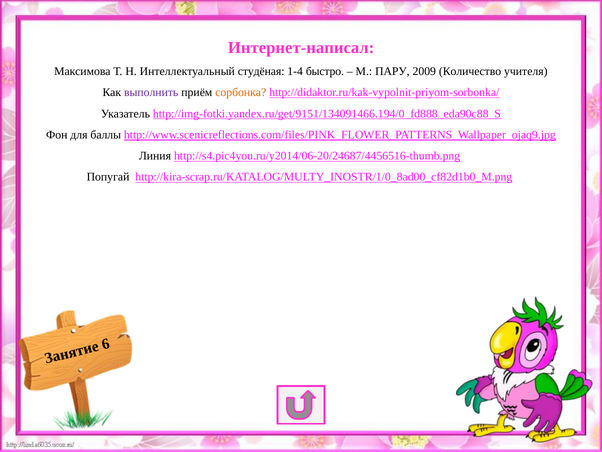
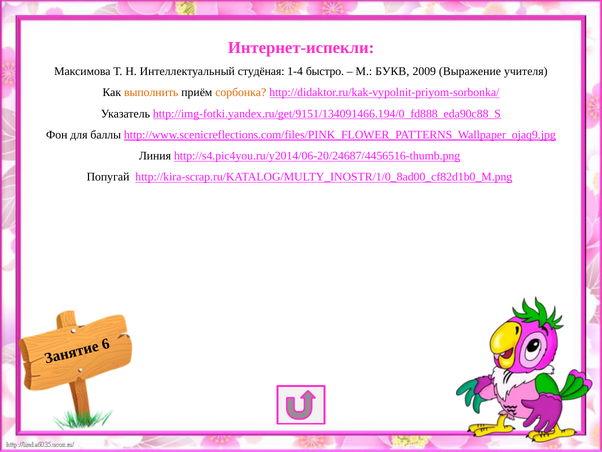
Интернет-написал: Интернет-написал -> Интернет-испекли (301, 48)
ПАРУ: ПАРУ -> БУКВ (392, 71)
Количество: Количество -> Выражение (470, 71)
выполнить colour: purple -> orange (151, 93)
